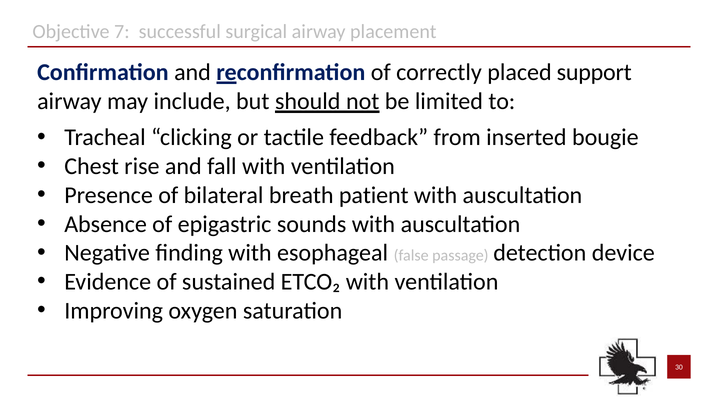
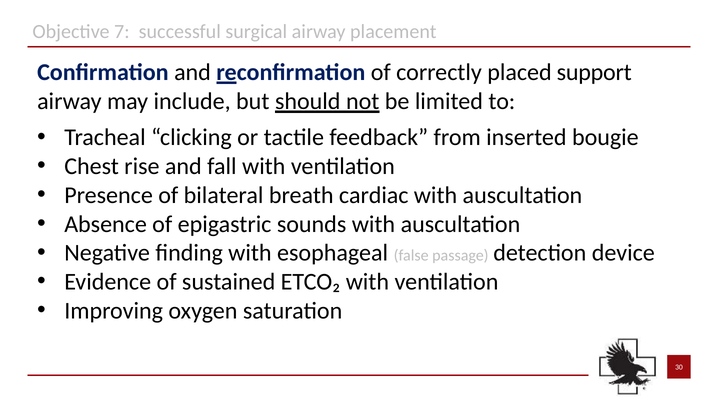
patient: patient -> cardiac (374, 195)
